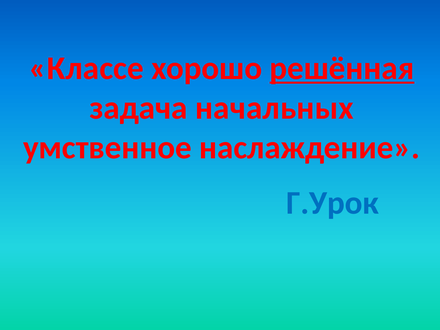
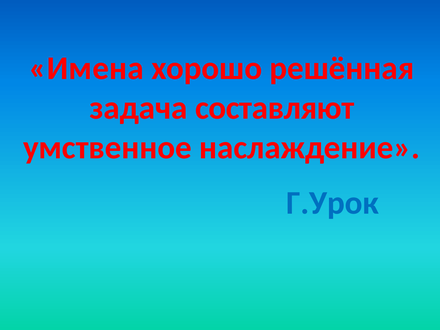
Классе: Классе -> Имена (86, 68)
решённая underline: present -> none (342, 68)
начальных: начальных -> составляют (275, 108)
